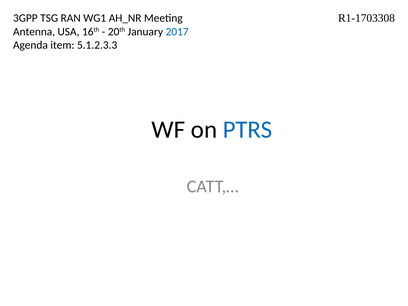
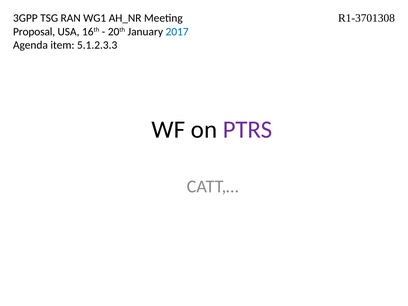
R1-1703308: R1-1703308 -> R1-3701308 (366, 18)
Antenna: Antenna -> Proposal (34, 32)
PTRS colour: blue -> purple (248, 130)
